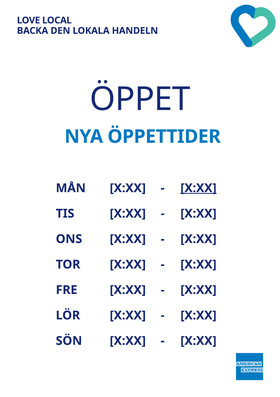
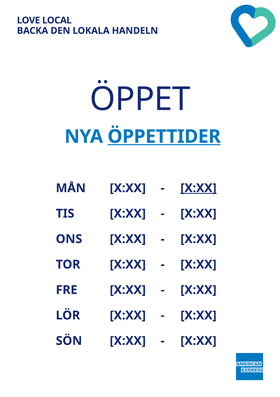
ÖPPETTIDER underline: none -> present (164, 136)
